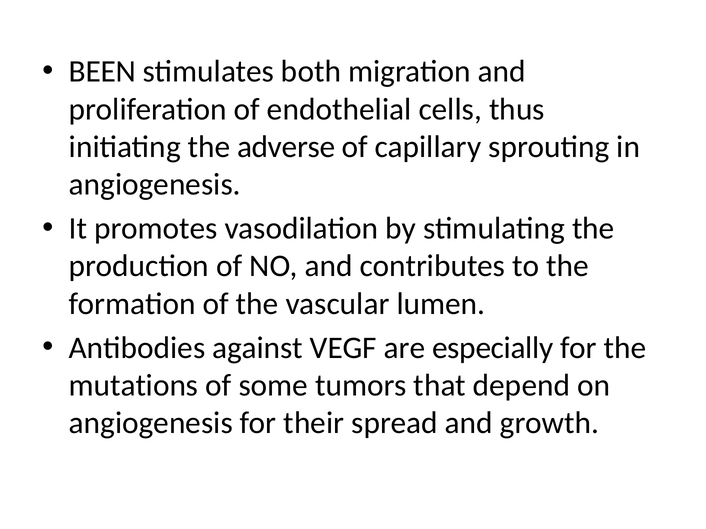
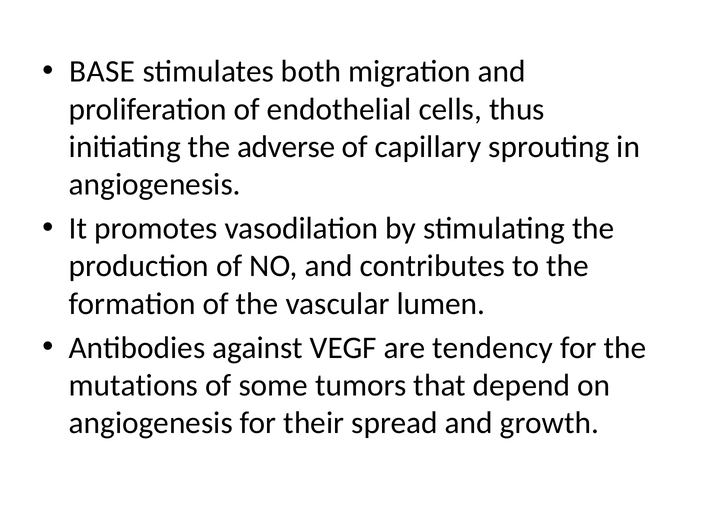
BEEN: BEEN -> BASE (102, 72)
especially: especially -> tendency (492, 348)
